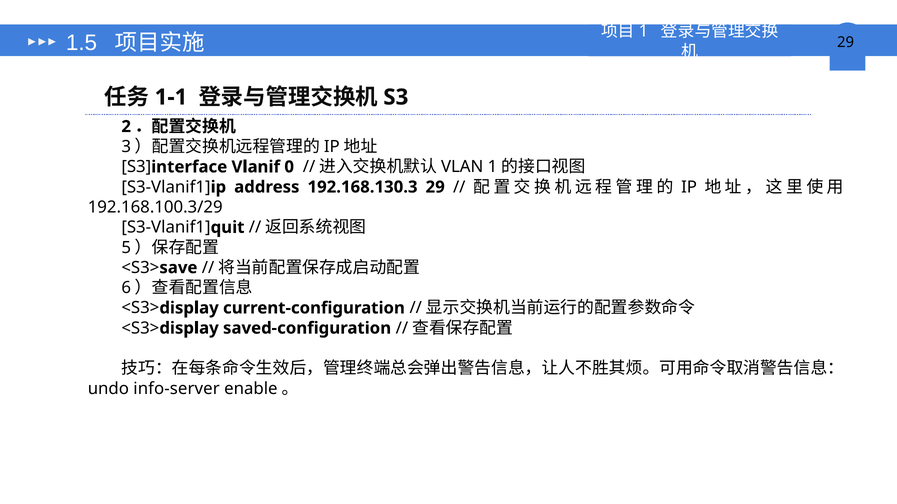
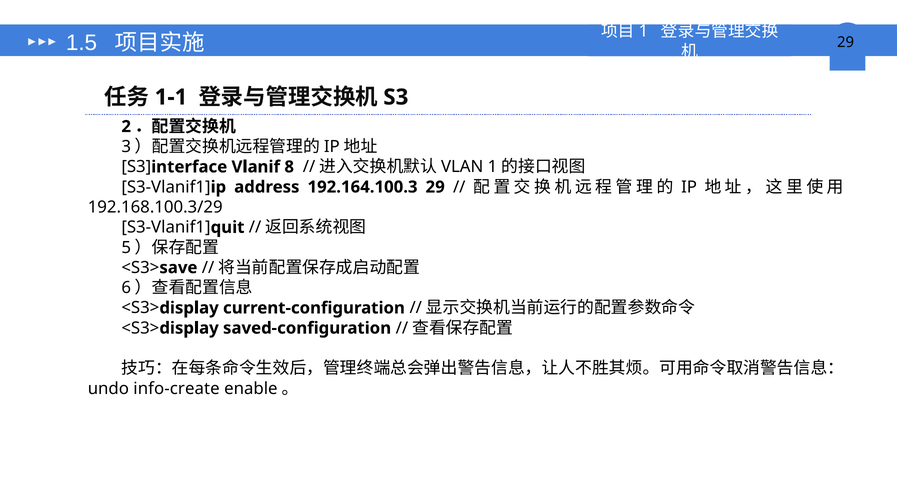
0: 0 -> 8 (289, 167)
192.168.130.3: 192.168.130.3 -> 192.164.100.3 (363, 187)
info-server: info-server -> info-create (177, 389)
